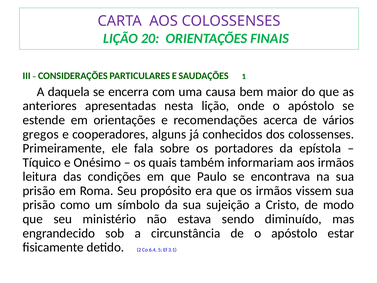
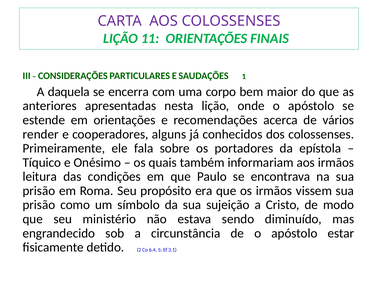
20: 20 -> 11 (150, 38)
causa: causa -> corpo (221, 92)
gregos: gregos -> render (41, 134)
